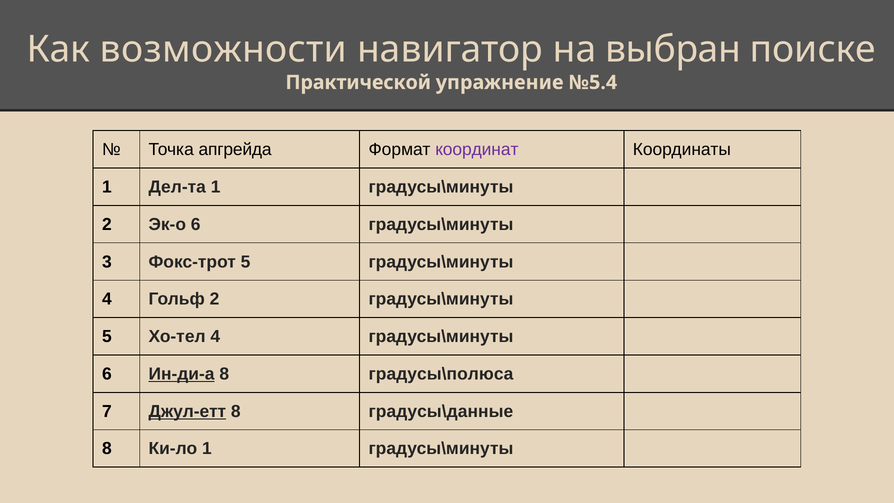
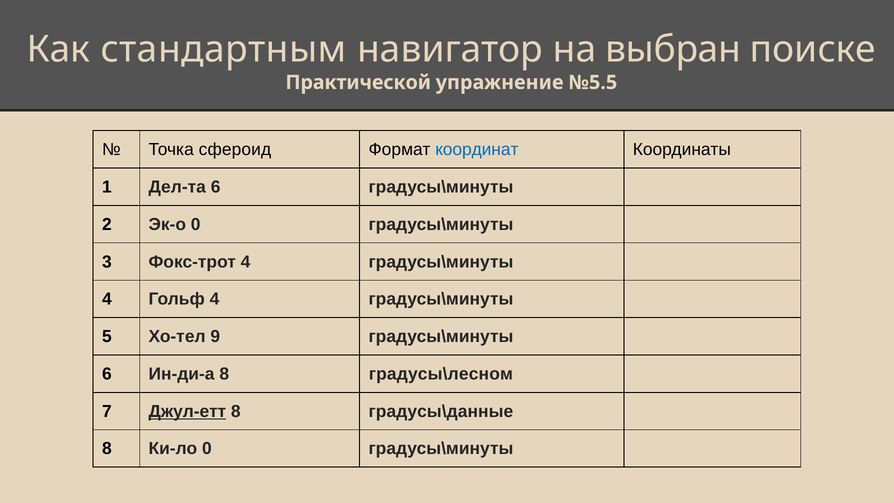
возможности: возможности -> стандартным (223, 49)
№5.4: №5.4 -> №5.5 (593, 82)
апгрейда: апгрейда -> сфероид (235, 150)
координат colour: purple -> blue (477, 150)
Дел-та 1: 1 -> 6 (216, 187)
Эк-о 6: 6 -> 0 (196, 224)
Фокс-трот 5: 5 -> 4 (246, 262)
Гольф 2: 2 -> 4 (214, 299)
Хо-тел 4: 4 -> 9 (215, 336)
Ин-ди-а underline: present -> none (182, 374)
градусы\полюса: градусы\полюса -> градусы\лесном (441, 374)
Ки-ло 1: 1 -> 0 (207, 449)
